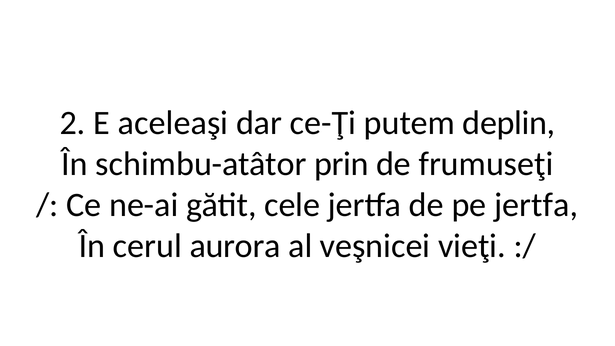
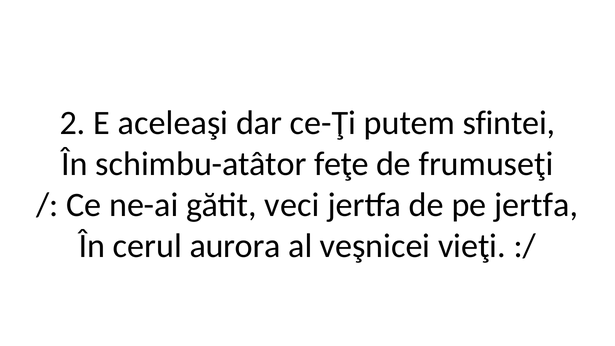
deplin: deplin -> sfintei (509, 123)
prin: prin -> feţe (341, 164)
cele: cele -> veci (292, 205)
